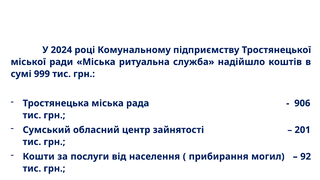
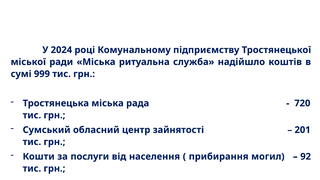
906: 906 -> 720 (302, 103)
